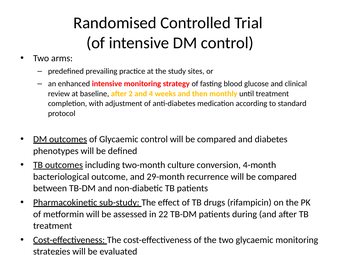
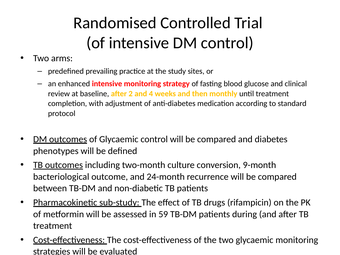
4-month: 4-month -> 9-month (259, 165)
29-month: 29-month -> 24-month (166, 177)
22: 22 -> 59 (163, 214)
